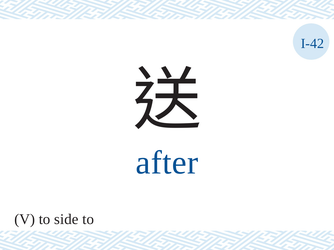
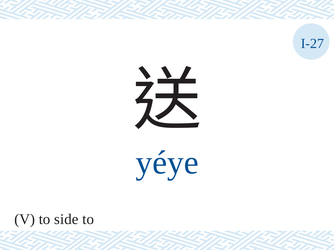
I-42: I-42 -> I-27 (312, 44)
after: after -> yéye (167, 163)
